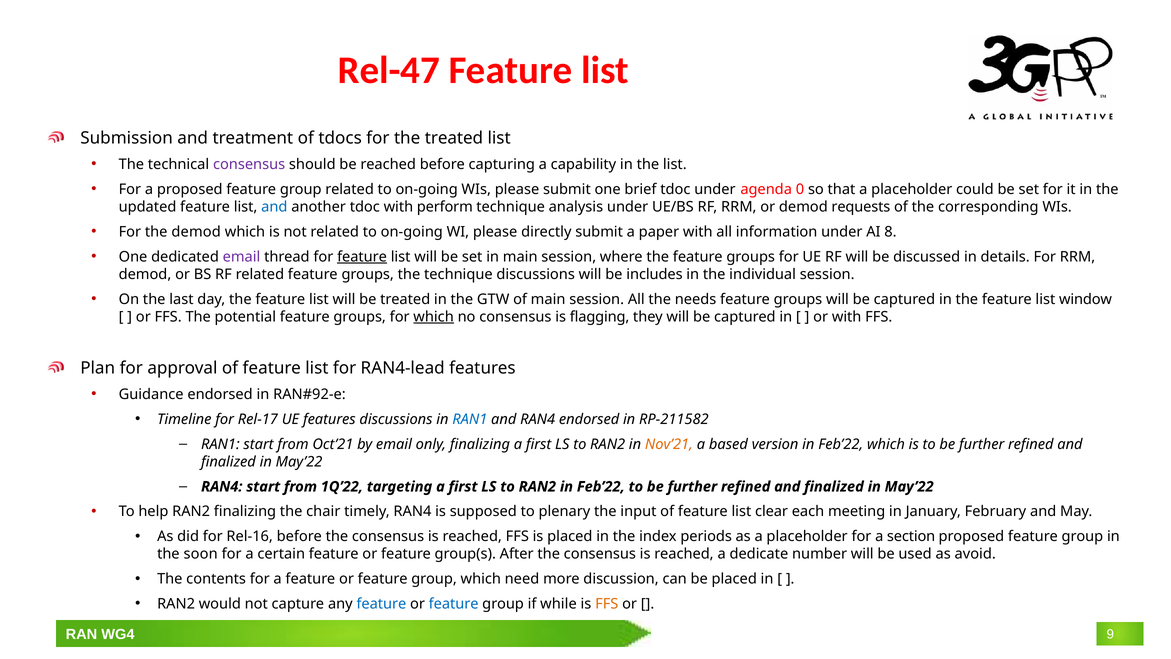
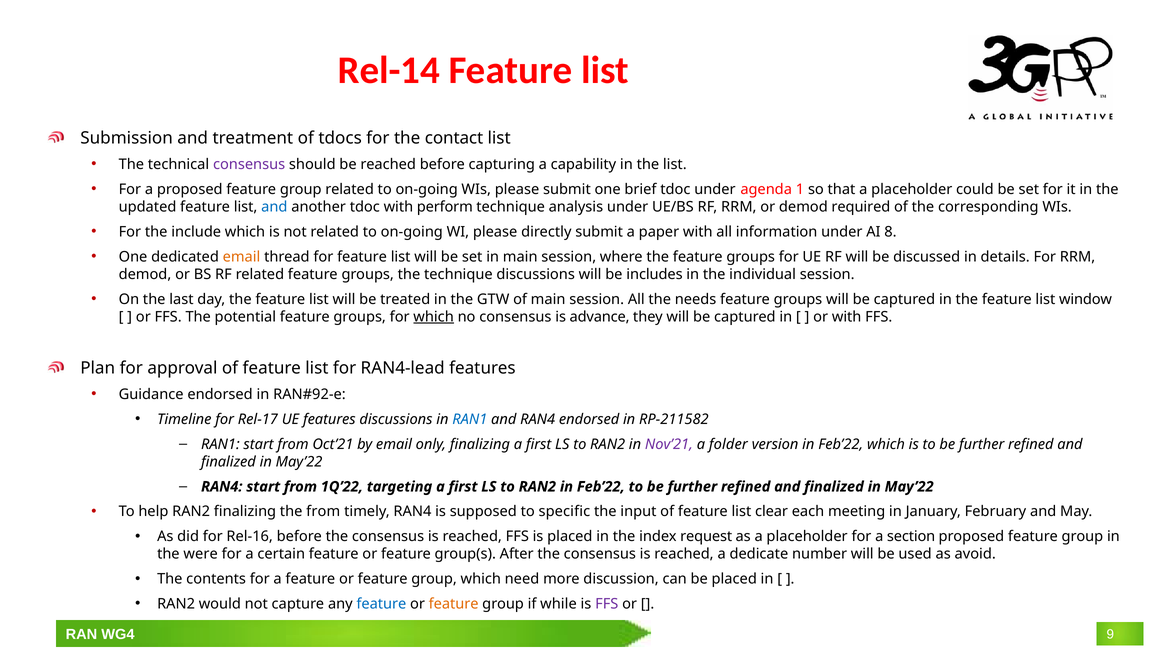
Rel-47: Rel-47 -> Rel-14 (389, 70)
the treated: treated -> contact (454, 138)
0: 0 -> 1 (800, 189)
requests: requests -> required (861, 207)
the demod: demod -> include (196, 232)
email colour: purple -> orange (242, 257)
feature underline: present -> none (362, 257)
flagging: flagging -> advance (600, 317)
Nov’21 colour: orange -> purple (669, 444)
based: based -> folder (728, 444)
the chair: chair -> from (323, 511)
plenary: plenary -> specific (564, 511)
periods: periods -> request (706, 536)
soon: soon -> were (201, 554)
feature colour: blue -> orange (454, 604)
FFS colour: orange -> purple (607, 604)
